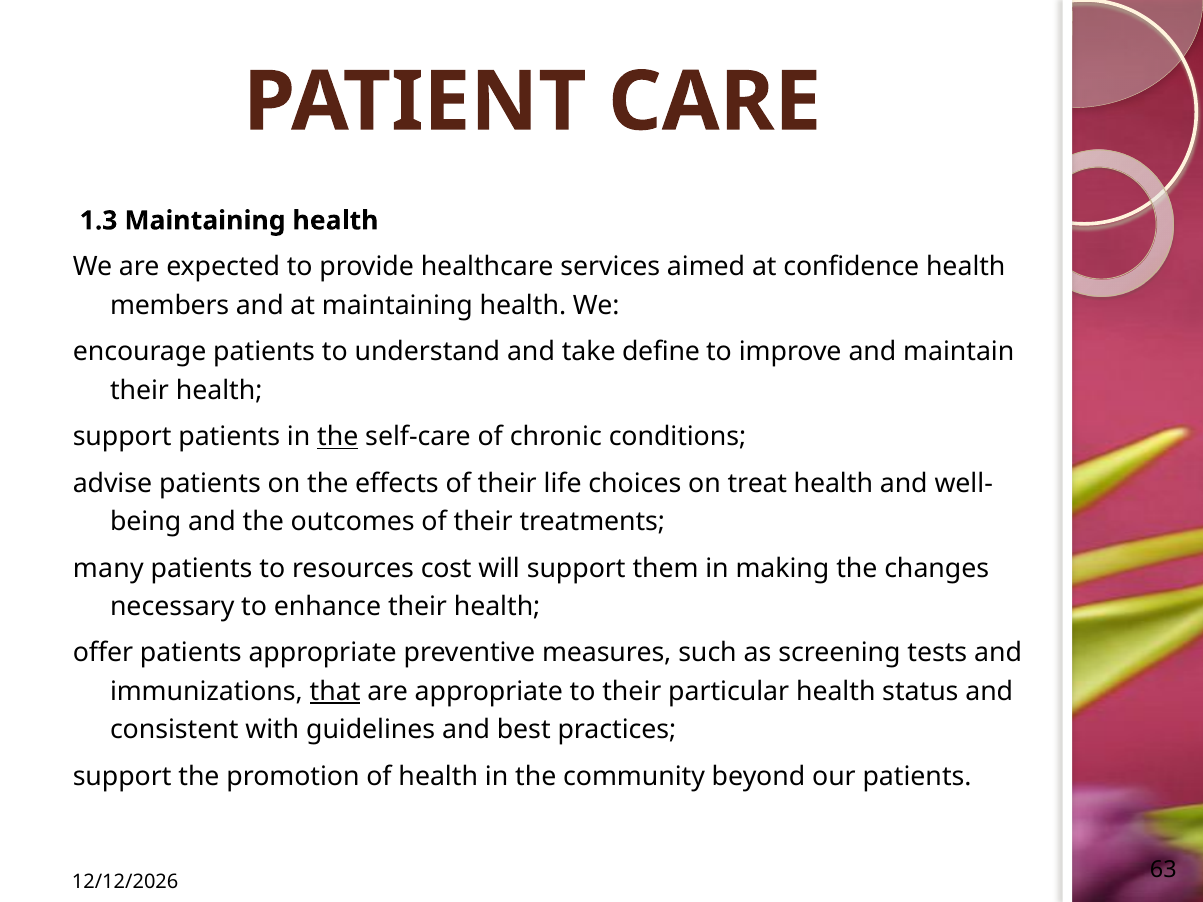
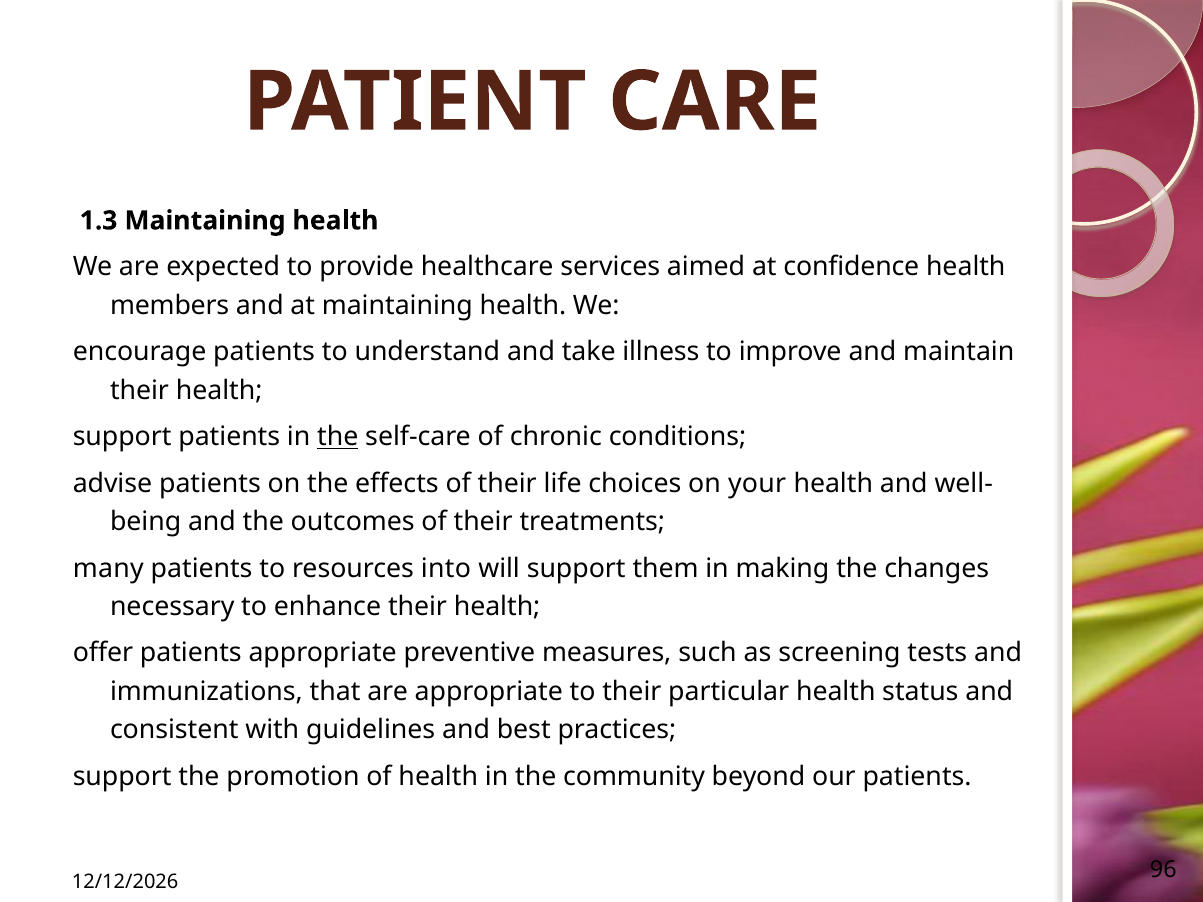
define: define -> illness (661, 352)
treat: treat -> your (757, 483)
cost: cost -> into (446, 568)
that underline: present -> none (335, 692)
63: 63 -> 96 (1163, 870)
